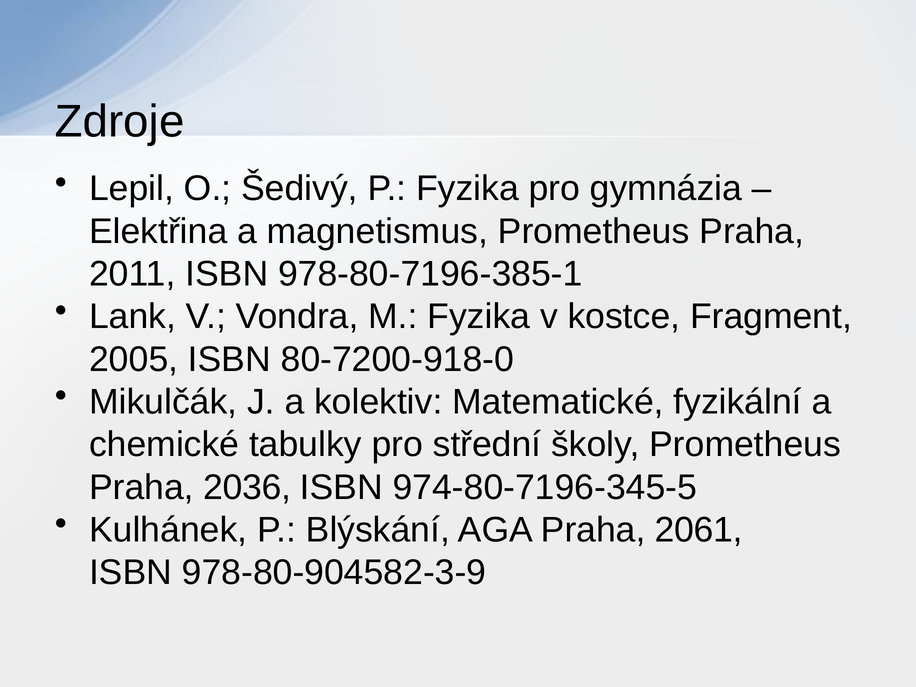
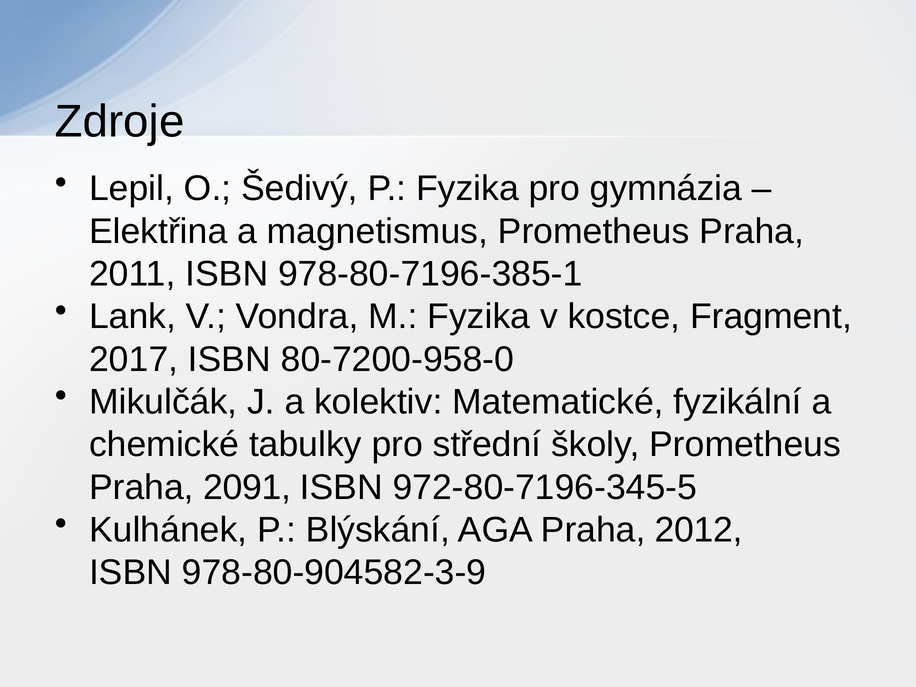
2005: 2005 -> 2017 (134, 359)
80-7200-918-0: 80-7200-918-0 -> 80-7200-958-0 (397, 359)
2036: 2036 -> 2091 (247, 487)
974-80-7196-345-5: 974-80-7196-345-5 -> 972-80-7196-345-5 (545, 487)
2061: 2061 -> 2012 (699, 530)
